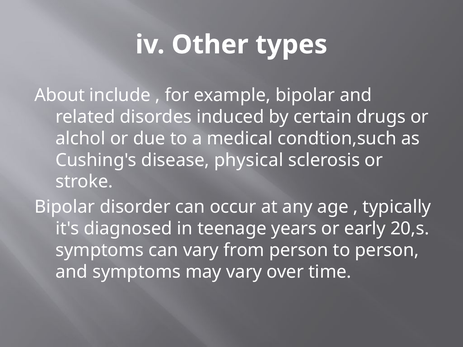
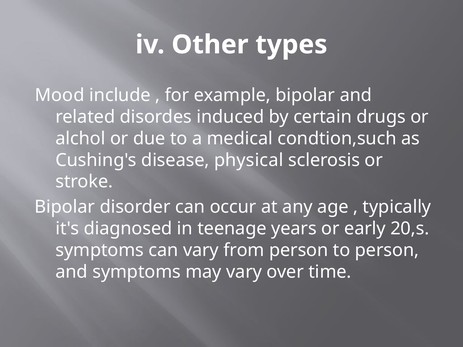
About: About -> Mood (60, 95)
